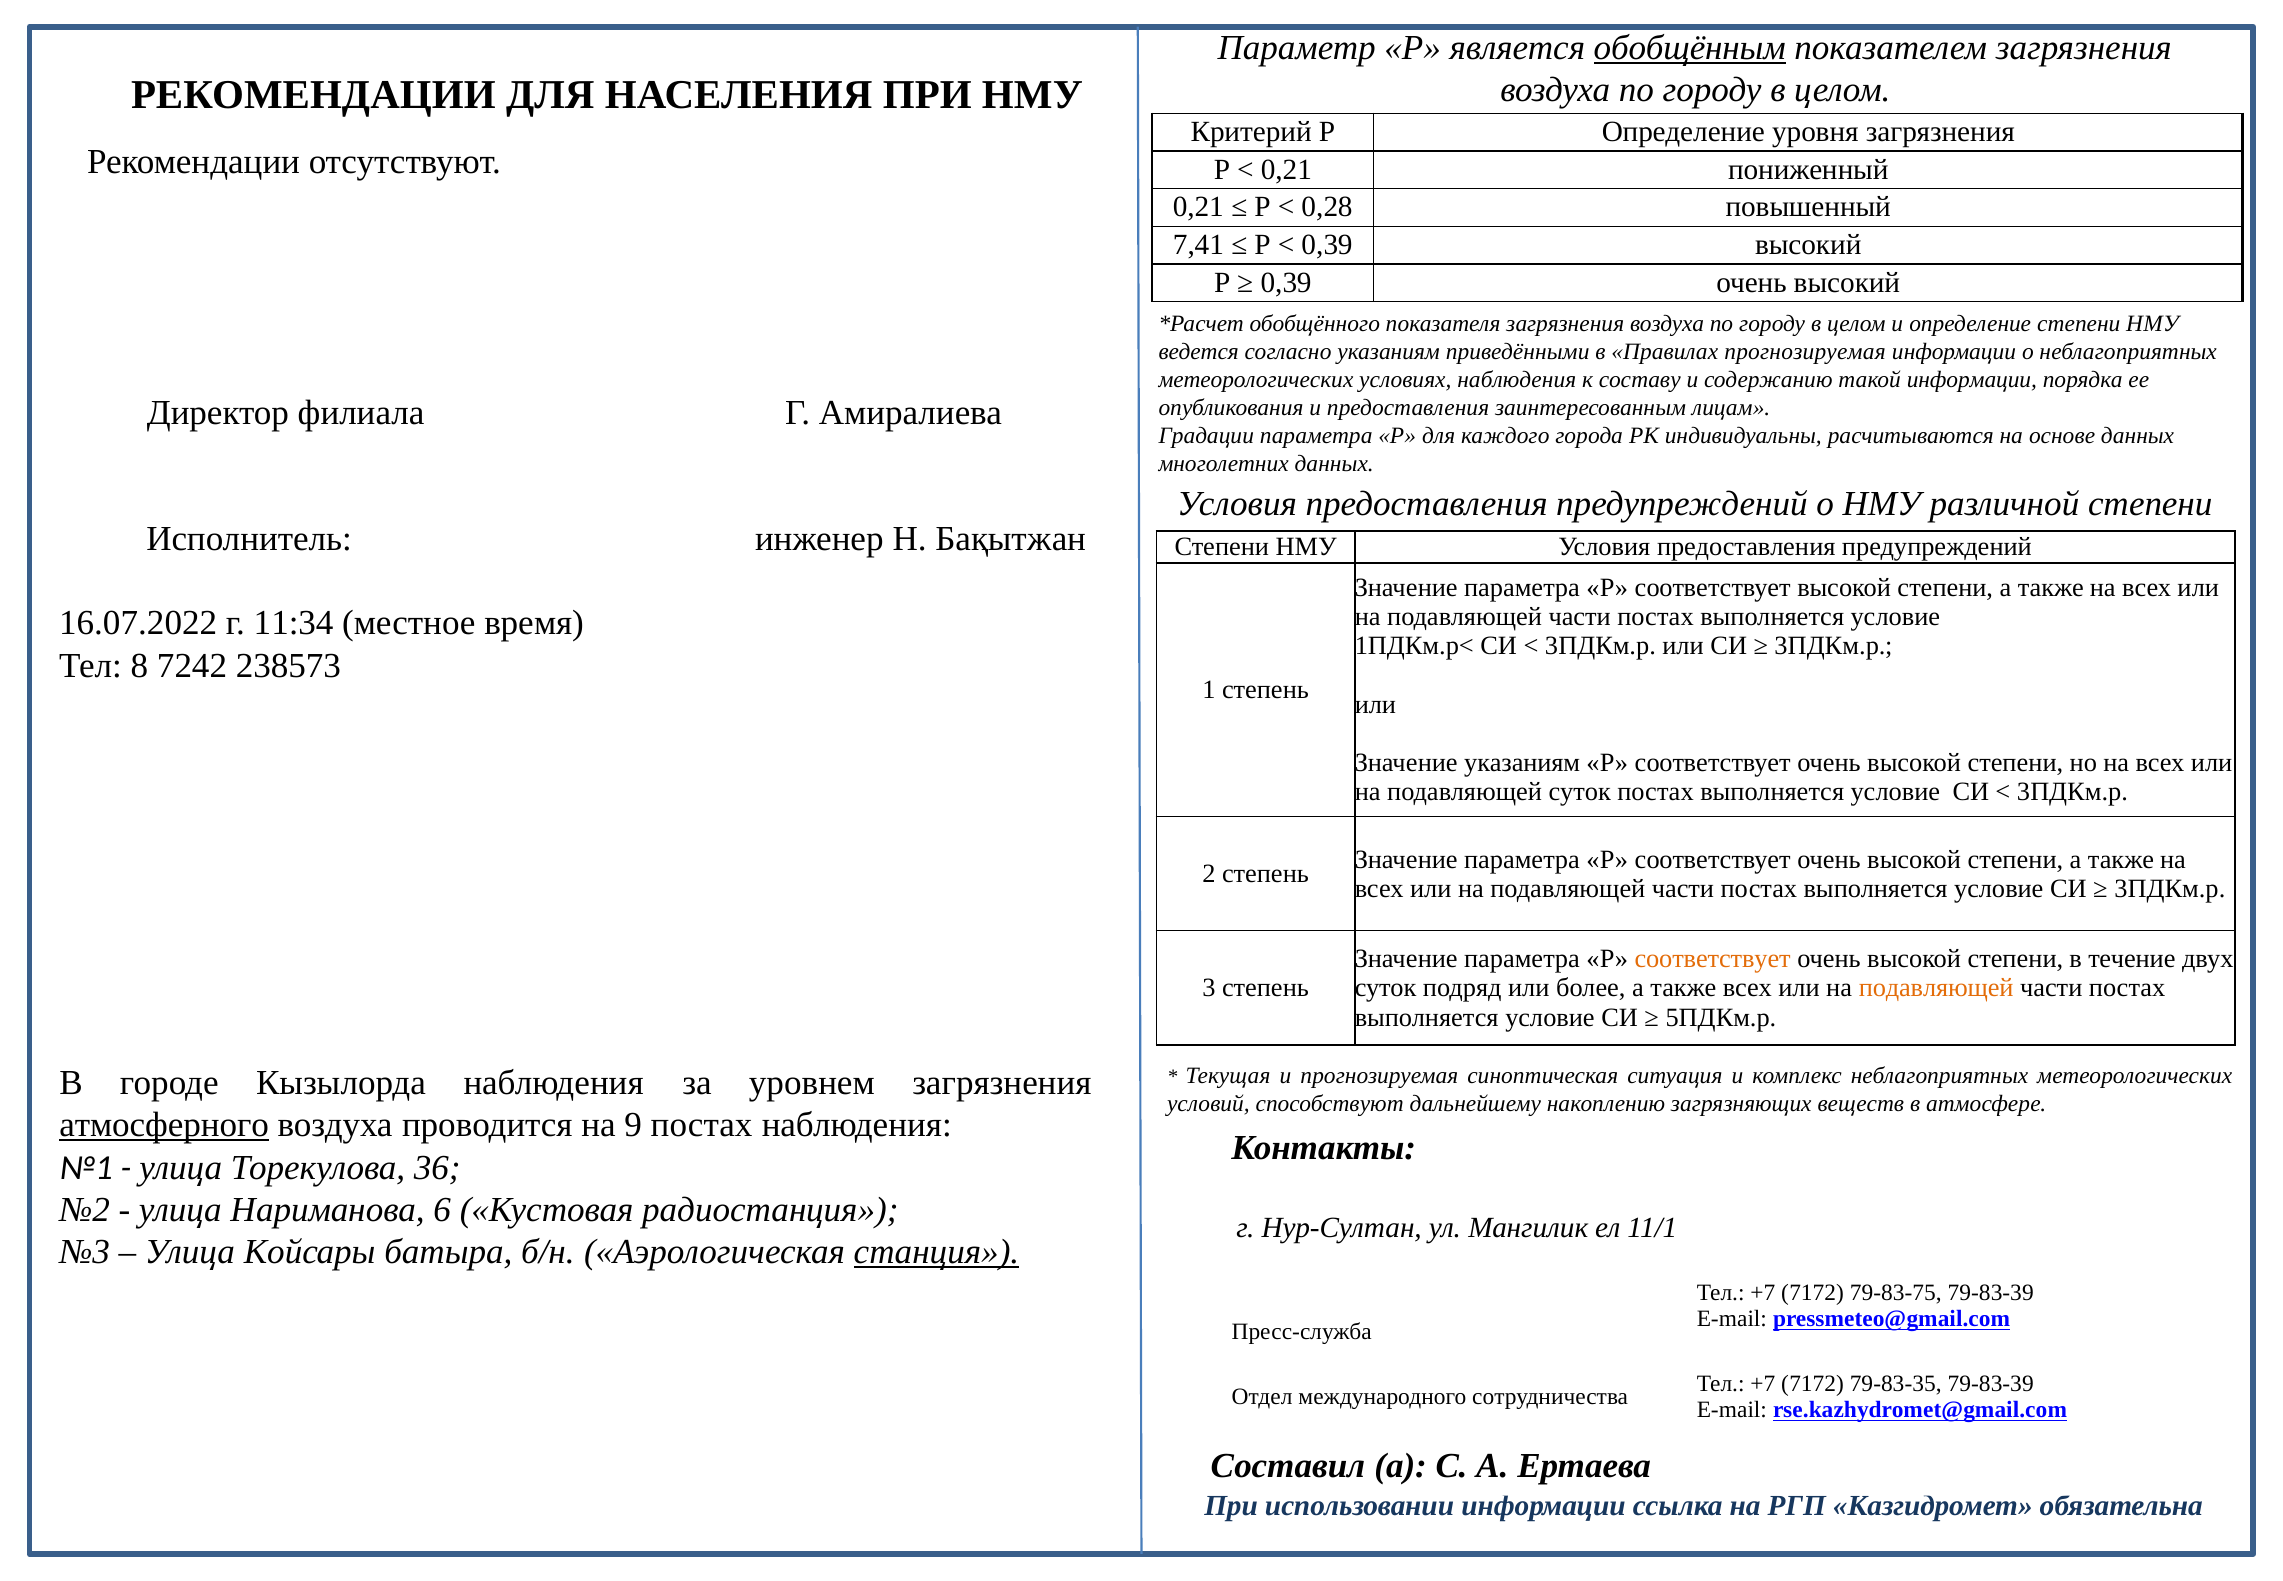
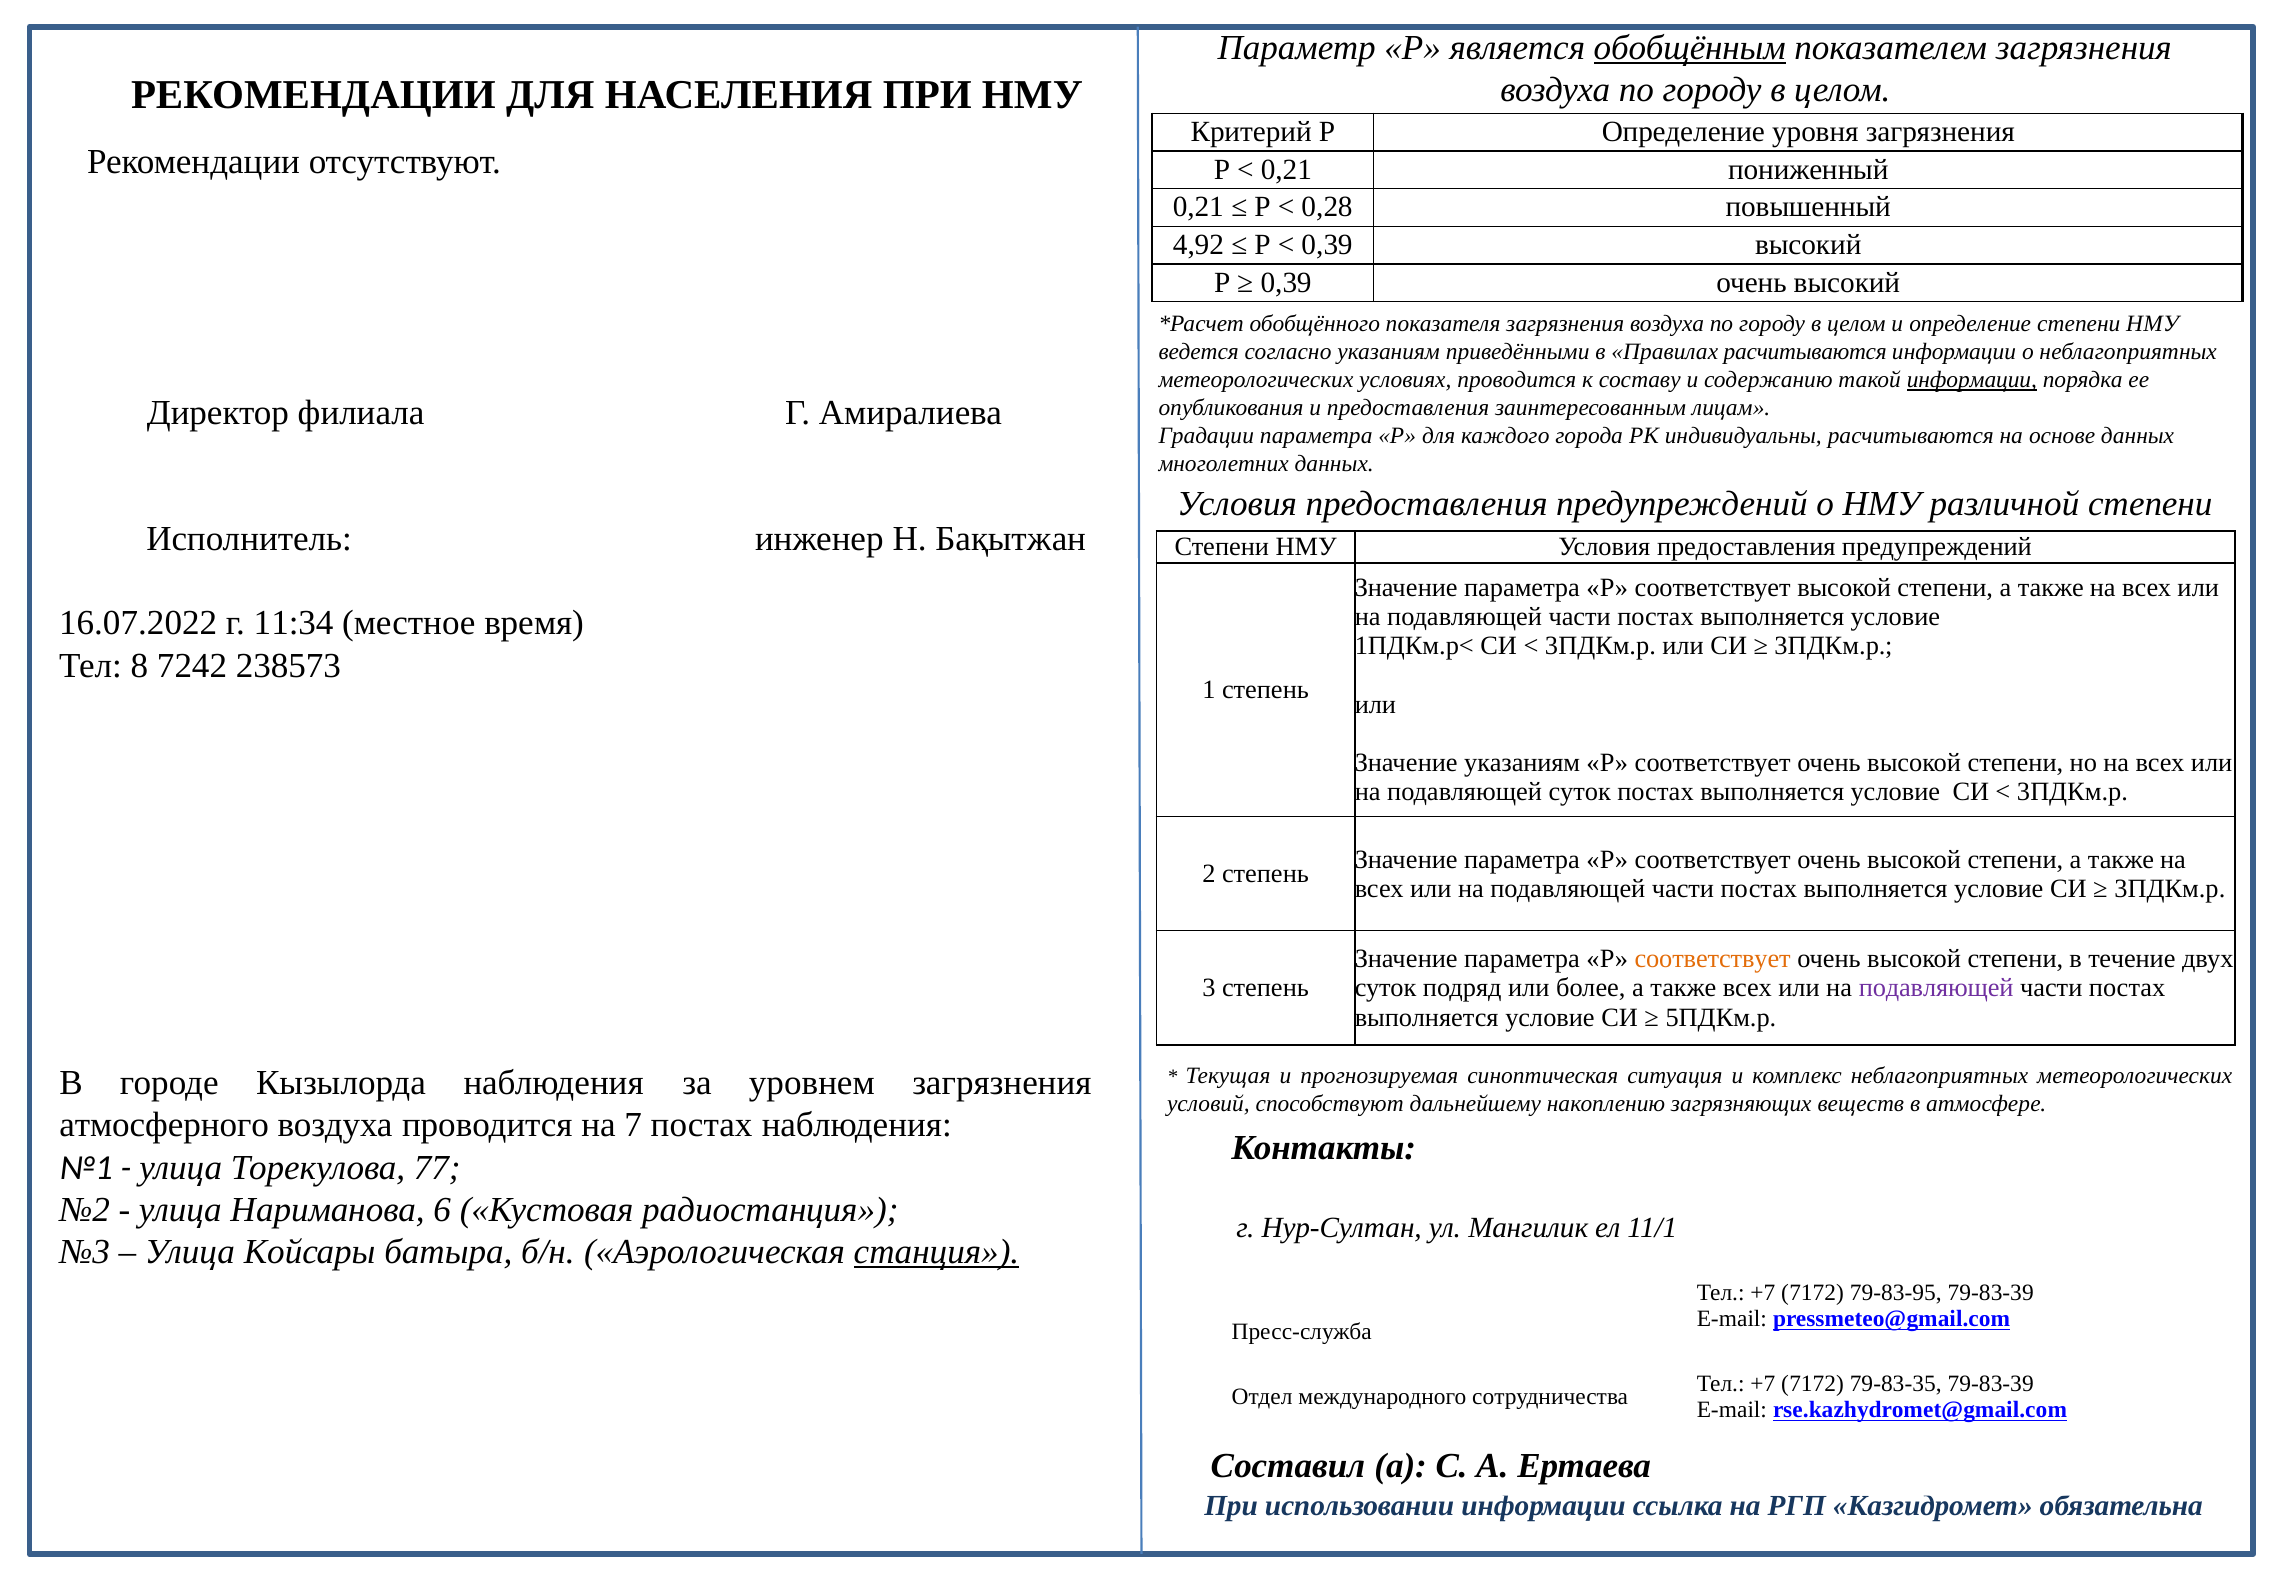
7,41: 7,41 -> 4,92 (1198, 245)
Правилах прогнозируемая: прогнозируемая -> расчитываются (1805, 352)
условиях наблюдения: наблюдения -> проводится (1517, 380)
информации underline: none -> present (1972, 380)
подавляющей colour: orange -> purple (1936, 988)
атмосферного underline: present -> none (164, 1125)
9: 9 -> 7 (633, 1125)
36: 36 -> 77 (437, 1167)
79-83-75: 79-83-75 -> 79-83-95 (1896, 1292)
